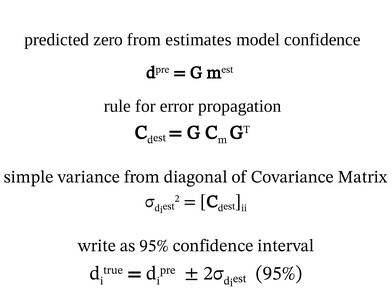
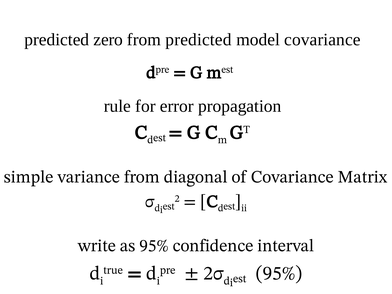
from estimates: estimates -> predicted (198, 40)
model confidence: confidence -> covariance (322, 40)
